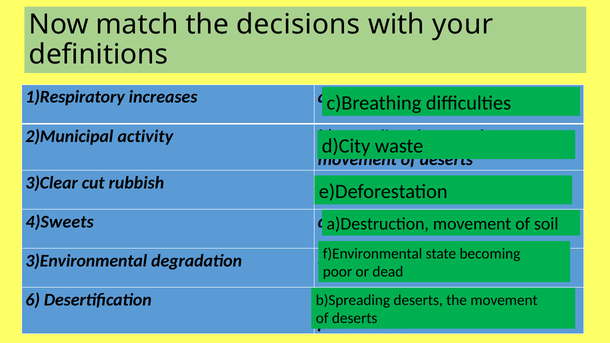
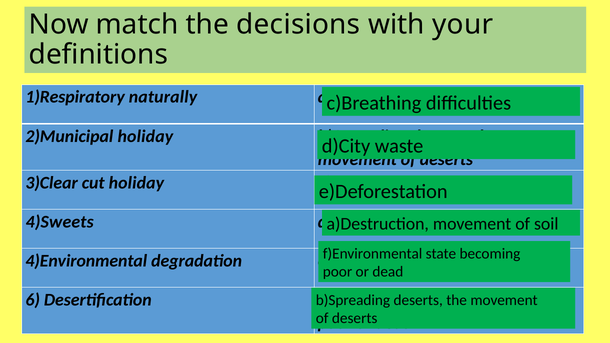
increases: increases -> naturally (163, 97)
2)Municipal activity: activity -> holiday (145, 136)
cut rubbish: rubbish -> holiday (136, 183)
3)Environmental: 3)Environmental -> 4)Environmental (86, 261)
